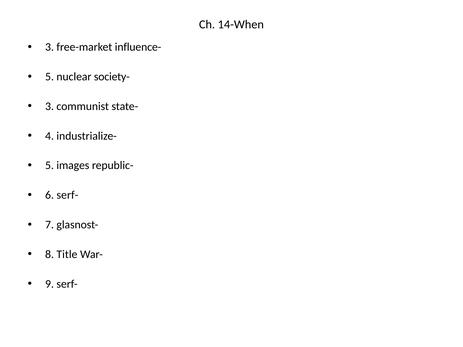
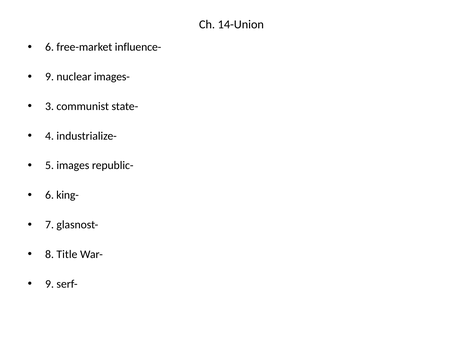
14-When: 14-When -> 14-Union (241, 24)
3: 3 -> 6 (50, 47)
5: 5 -> 9 (50, 77)
society-: society- -> images- (112, 77)
6 serf-: serf- -> king- (68, 195)
